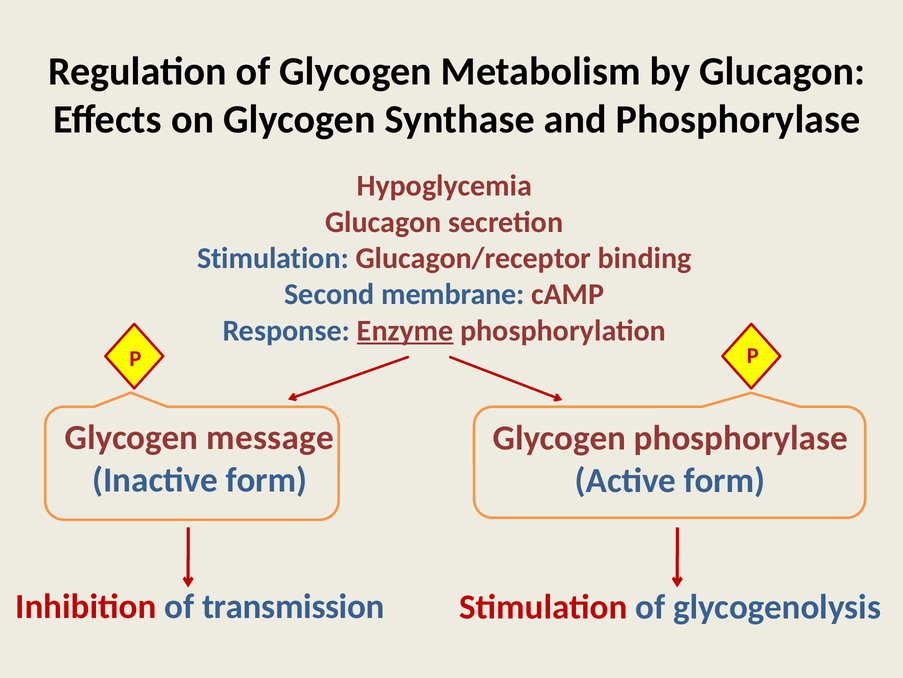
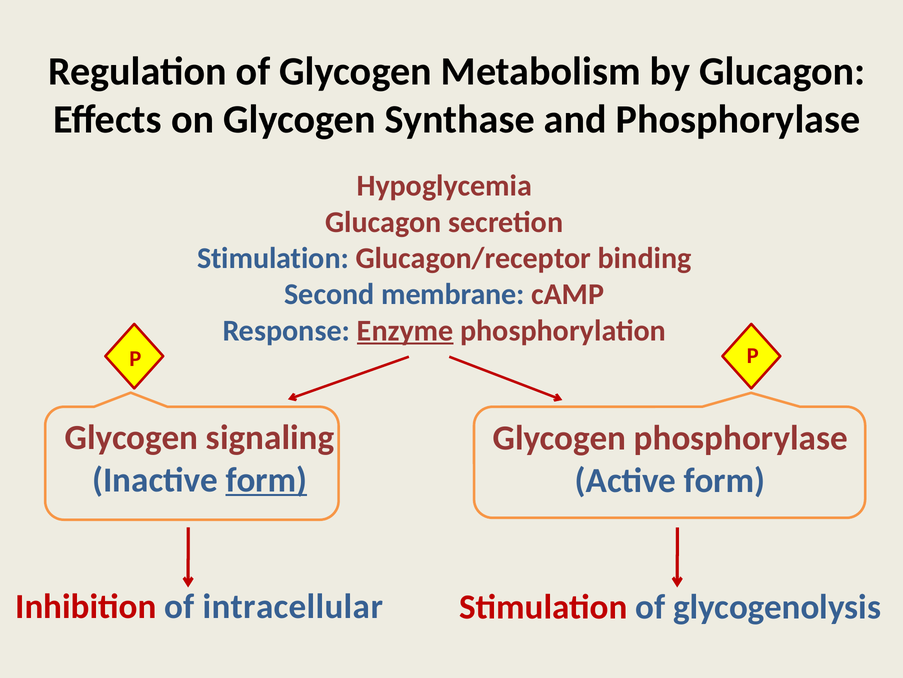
message: message -> signaling (270, 437)
form underline: none -> present (266, 479)
transmission: transmission -> intracellular (293, 606)
